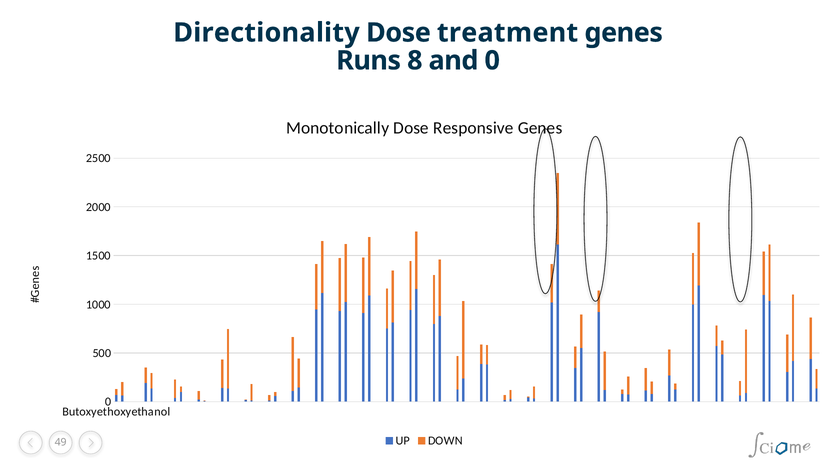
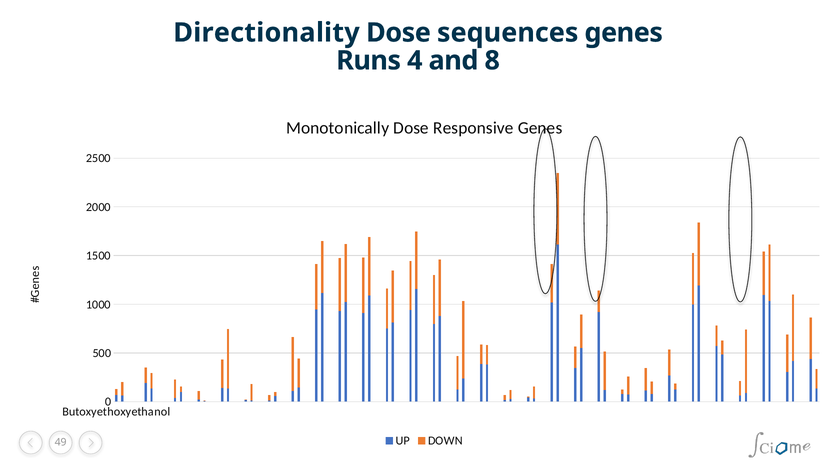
treatment: treatment -> sequences (508, 33)
8: 8 -> 4 (415, 61)
and 0: 0 -> 8 (492, 61)
